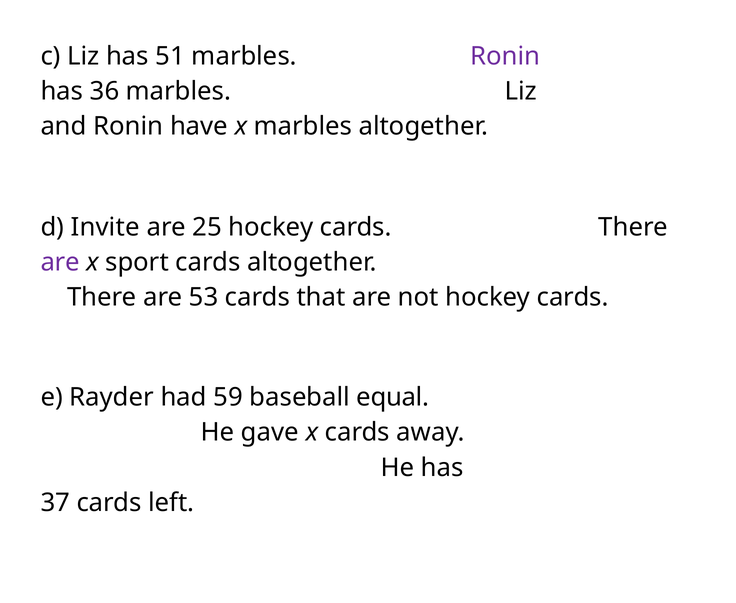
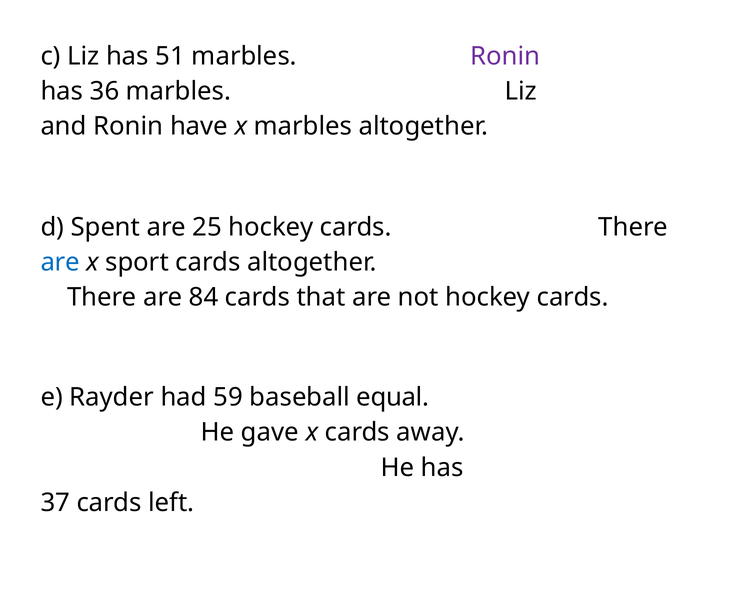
Invite: Invite -> Spent (105, 227)
are colour: purple -> blue (60, 262)
53: 53 -> 84 (204, 298)
